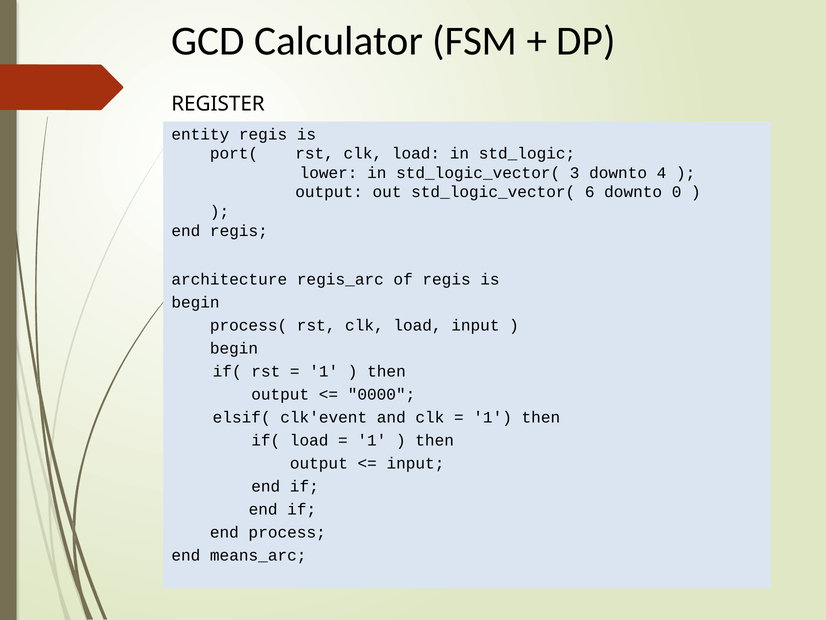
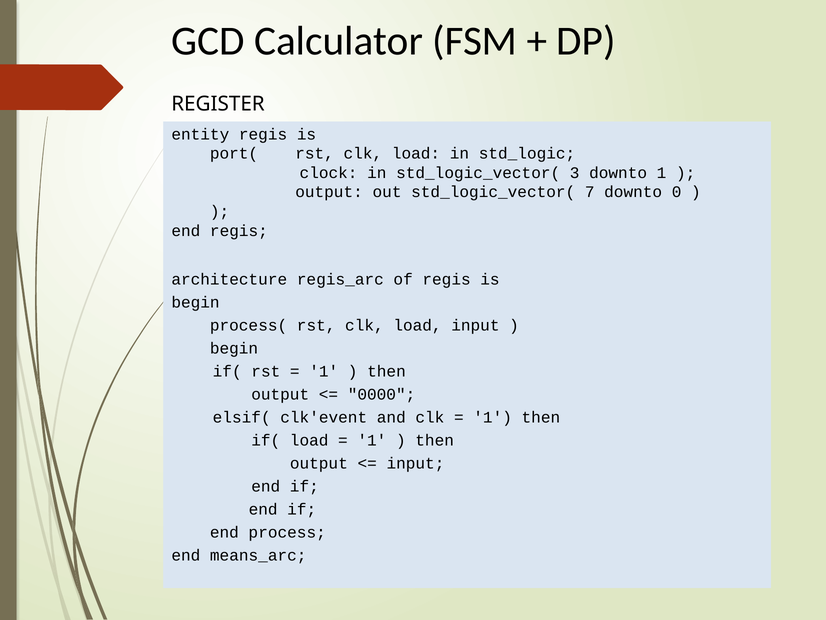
lower: lower -> clock (329, 173)
downto 4: 4 -> 1 (662, 173)
6: 6 -> 7 (590, 192)
